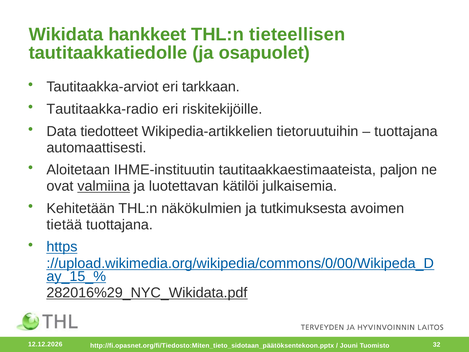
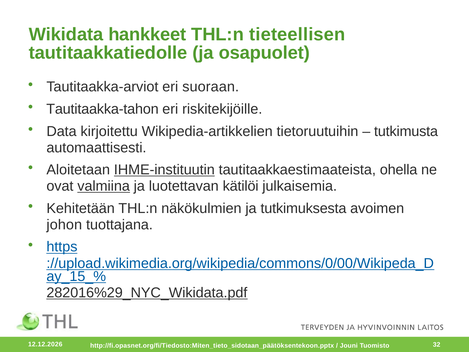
tarkkaan: tarkkaan -> suoraan (211, 87)
Tautitaakka-radio: Tautitaakka-radio -> Tautitaakka-tahon (102, 109)
tiedotteet: tiedotteet -> kirjoitettu (109, 131)
tuottajana: tuottajana -> tutkimusta (406, 131)
IHME-instituutin underline: none -> present (164, 170)
paljon: paljon -> ohella (399, 170)
tietää: tietää -> johon (64, 225)
